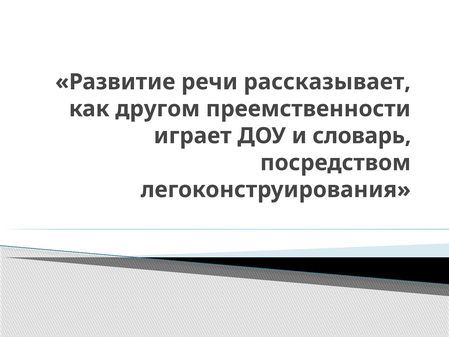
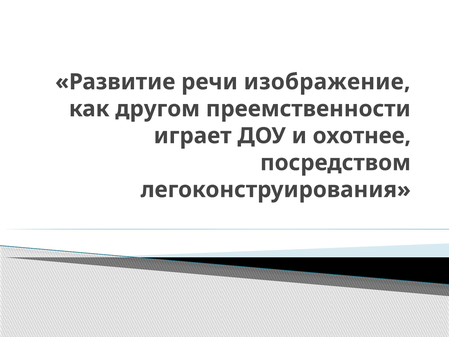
рассказывает: рассказывает -> изображение (327, 82)
словарь: словарь -> охотнее (362, 136)
